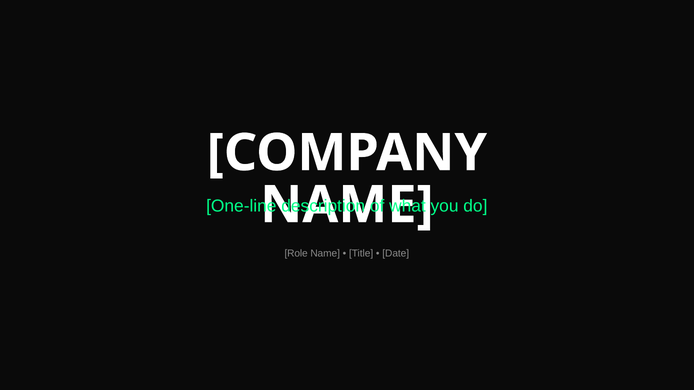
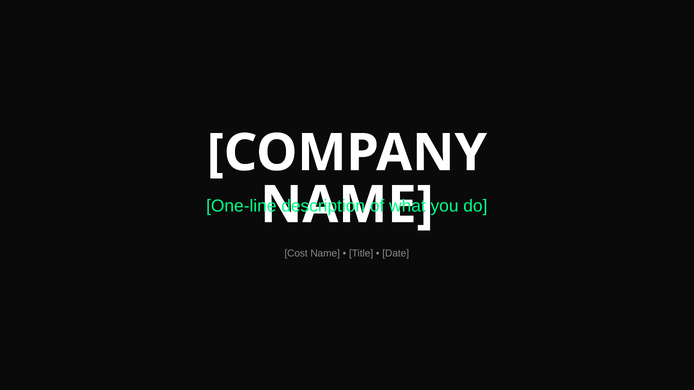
Role: Role -> Cost (296, 253)
